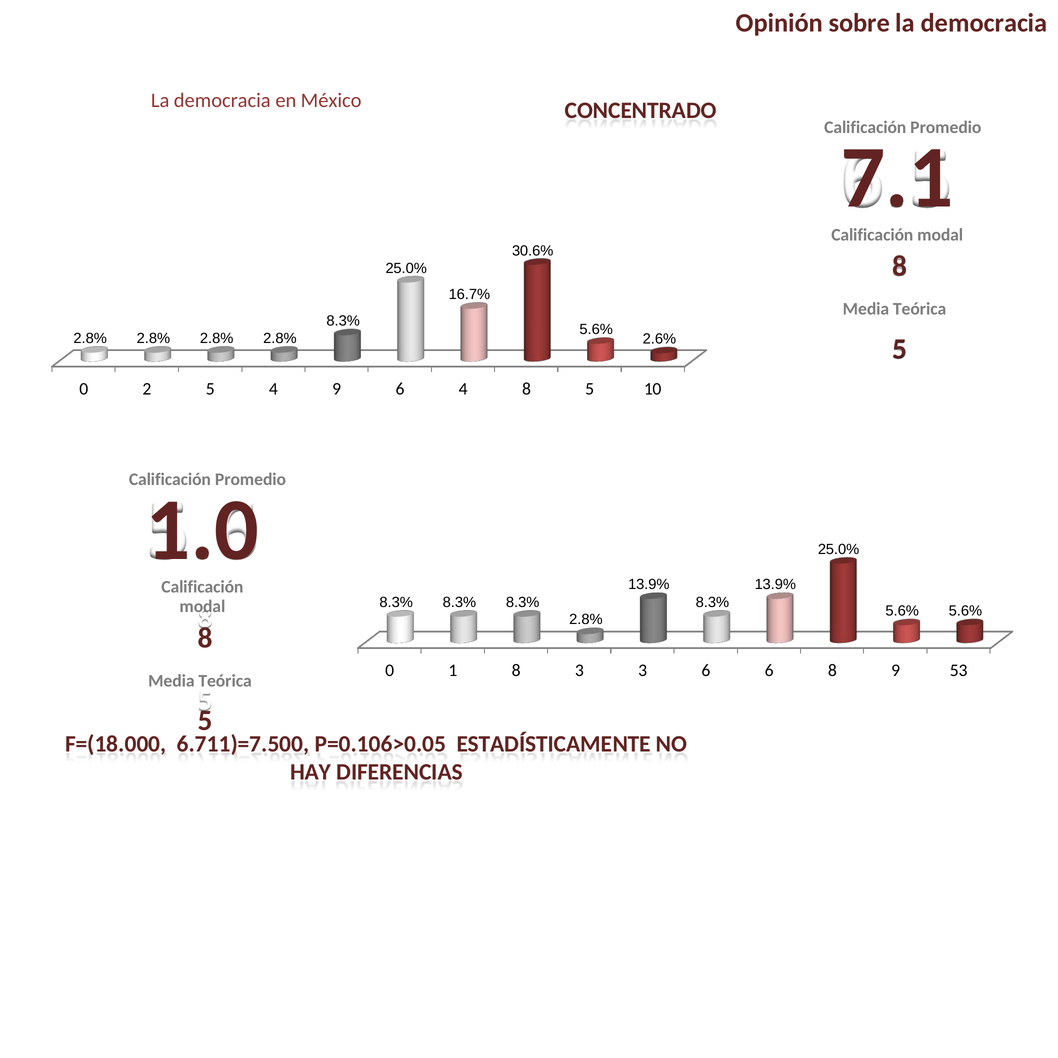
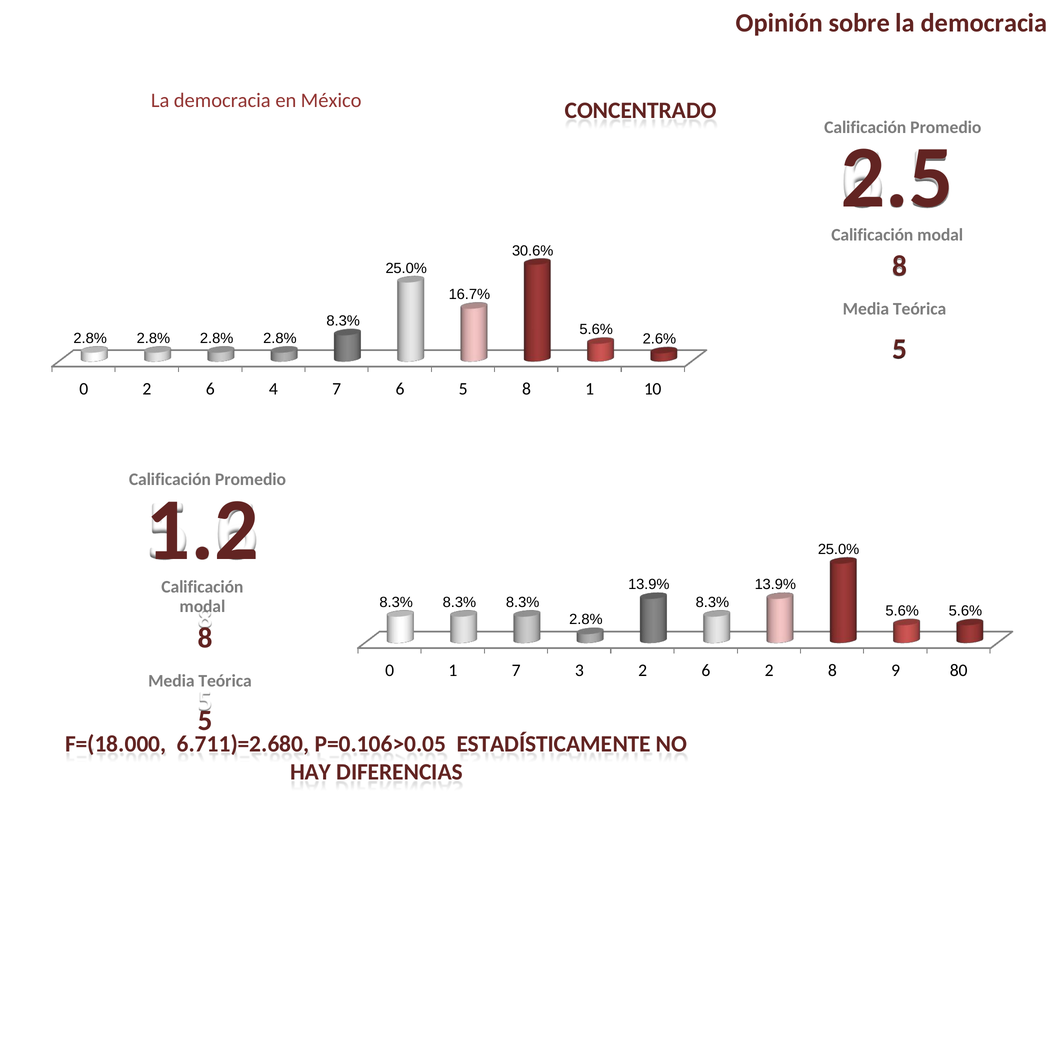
7.1: 7.1 -> 2.5 (897, 178)
0 2 5: 5 -> 6 (210, 389)
4 9: 9 -> 7 (337, 389)
6 4: 4 -> 5 (463, 389)
8 5: 5 -> 1 (590, 389)
1.0: 1.0 -> 1.2 (202, 530)
1 8: 8 -> 7 (516, 670)
3 3: 3 -> 2 (643, 670)
6 6: 6 -> 2 (769, 670)
53: 53 -> 80 (959, 670)
6.711)=7.500: 6.711)=7.500 -> 6.711)=2.680 (243, 744)
